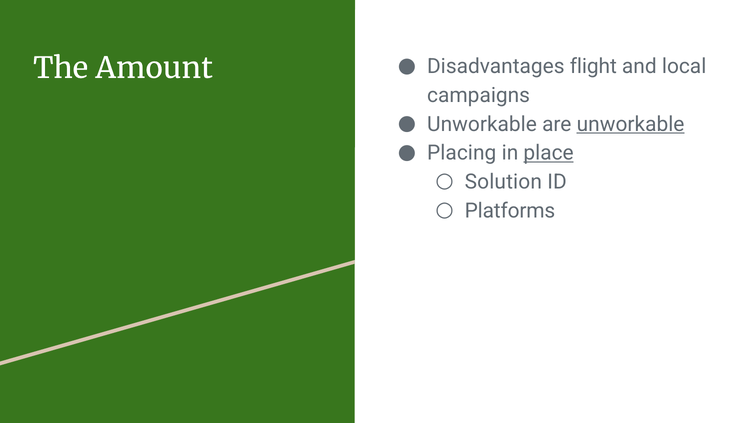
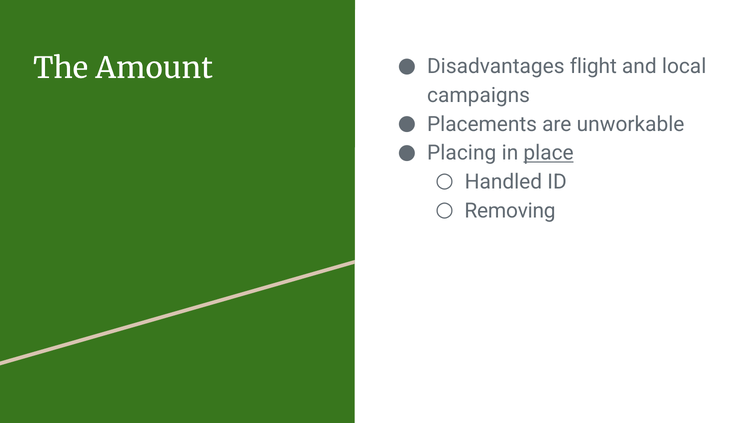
Unworkable: Unworkable -> Placements (482, 124)
unworkable underline: present -> none (631, 124)
Solution: Solution -> Handled (503, 182)
Platforms: Platforms -> Removing (510, 211)
